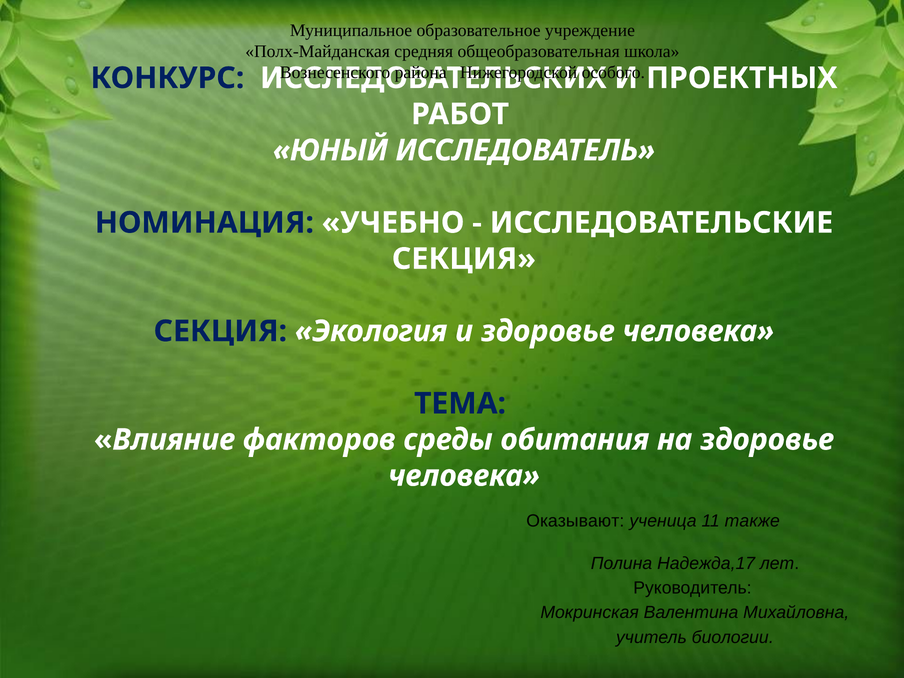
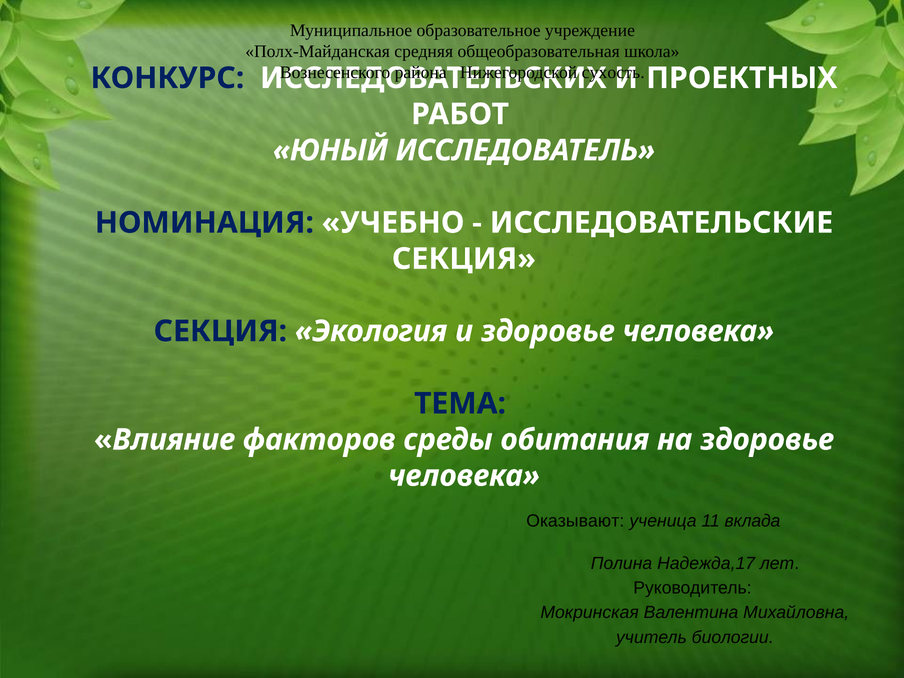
особого: особого -> сухость (613, 73)
также: также -> вклада (752, 521)
